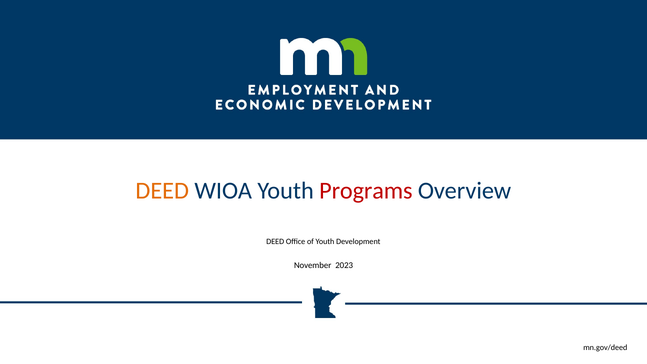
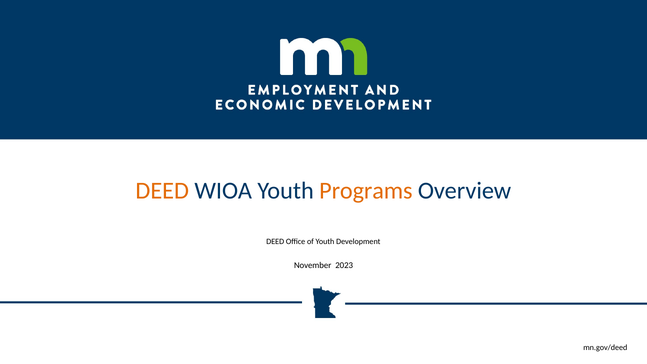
Programs colour: red -> orange (366, 191)
